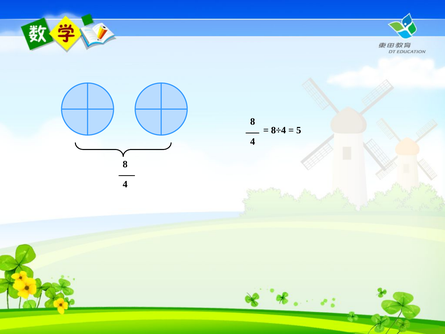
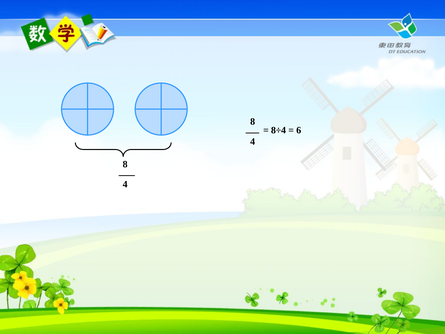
5: 5 -> 6 (299, 130)
